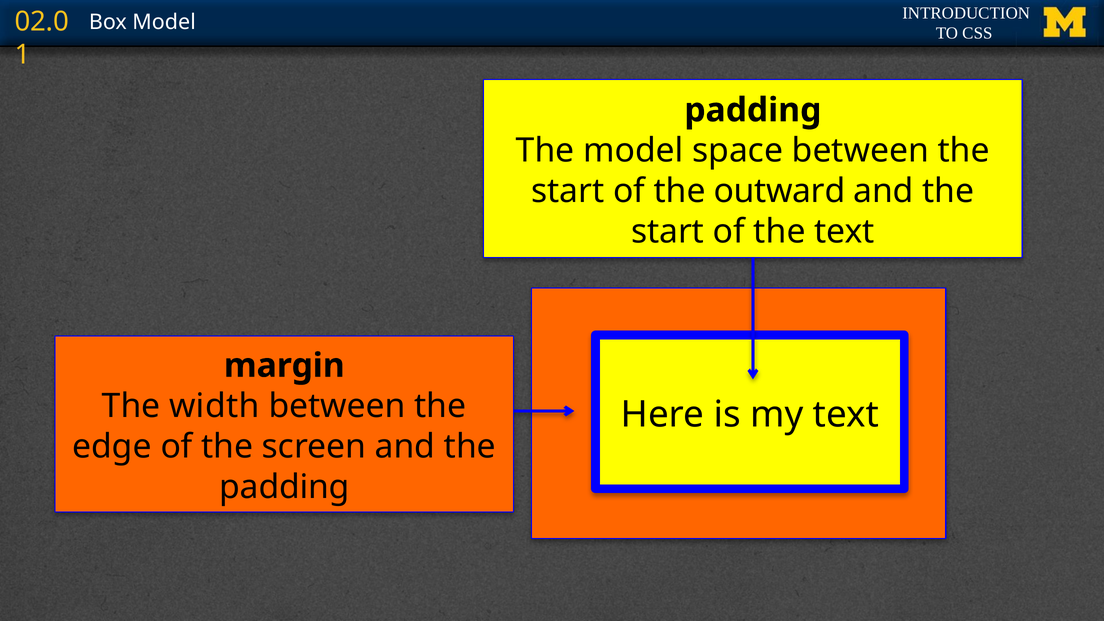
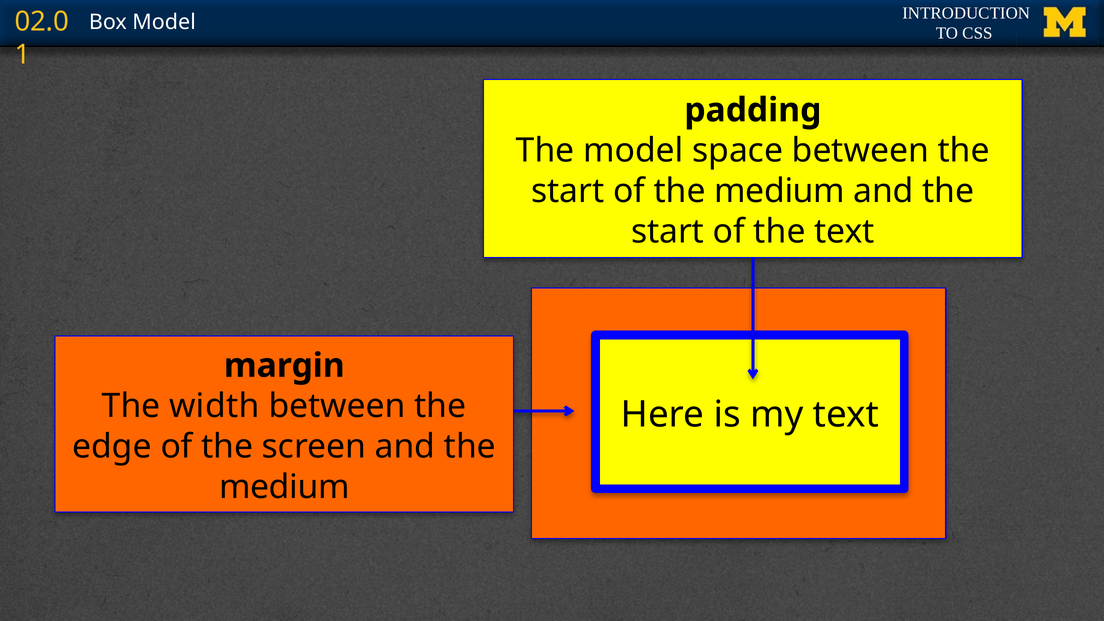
of the outward: outward -> medium (780, 191)
padding: padding -> medium (284, 487)
